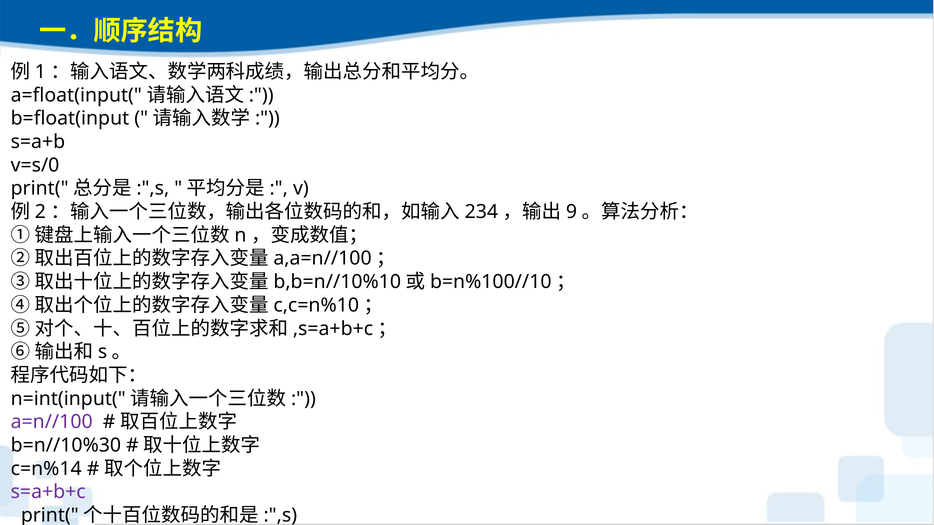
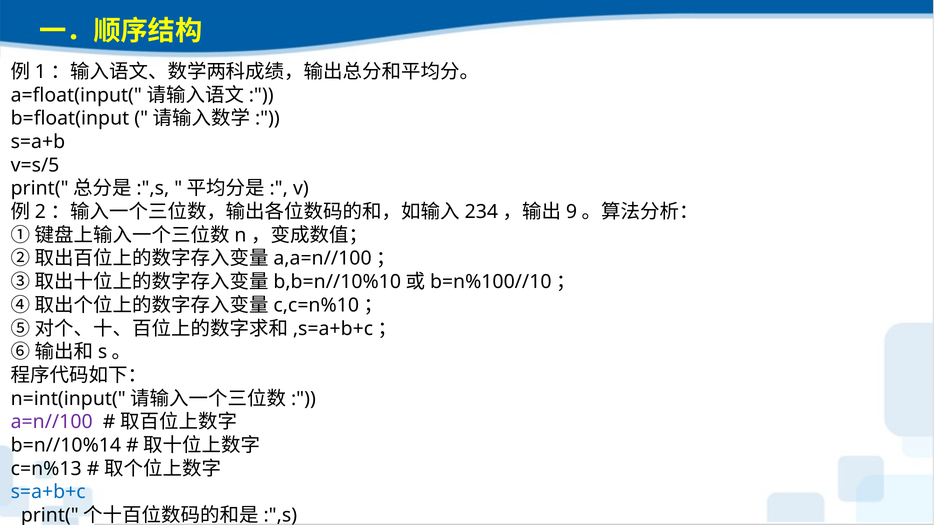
v=s/0: v=s/0 -> v=s/5 (35, 165)
b=n//10%30: b=n//10%30 -> b=n//10%14 (66, 446)
c=n%14: c=n%14 -> c=n%13 (46, 469)
s=a+b+c colour: purple -> blue (48, 492)
